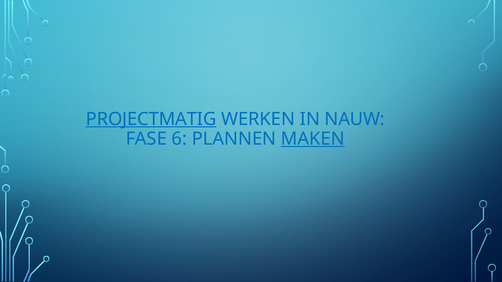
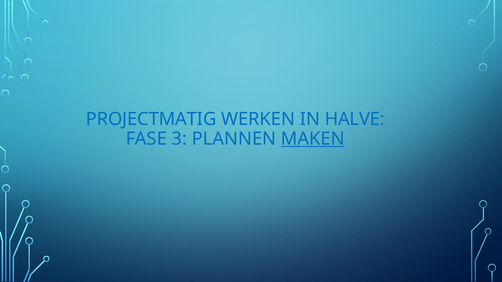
PROJECTMATIG underline: present -> none (151, 119)
NAUW: NAUW -> HALVE (355, 119)
6: 6 -> 3 (179, 139)
